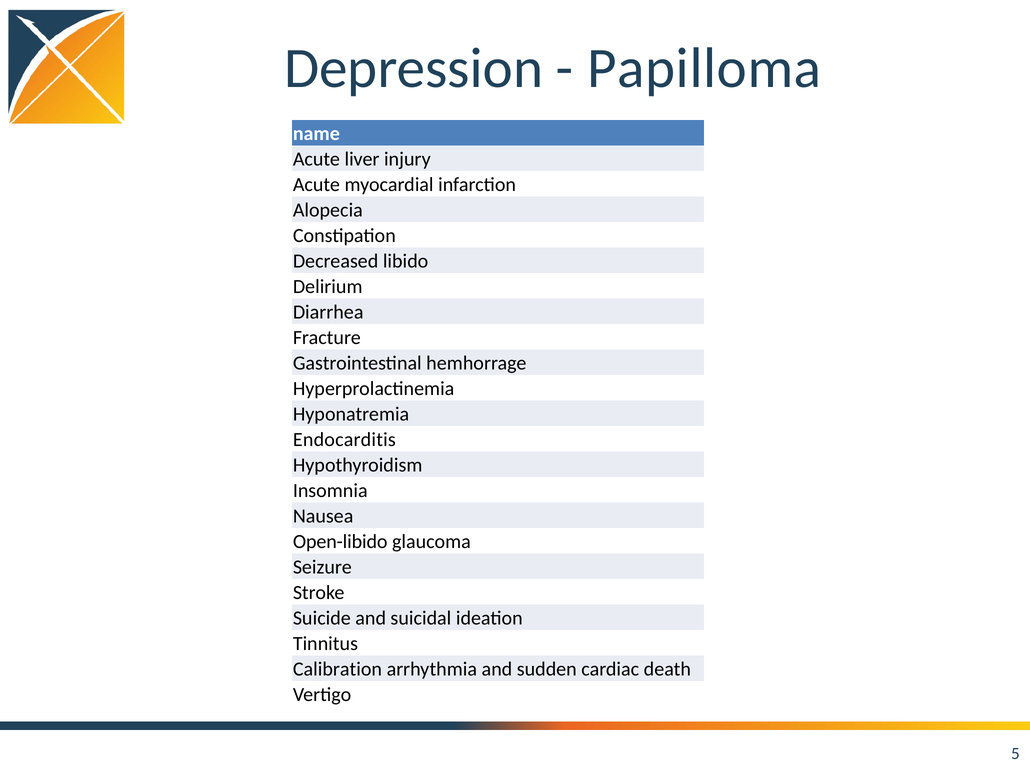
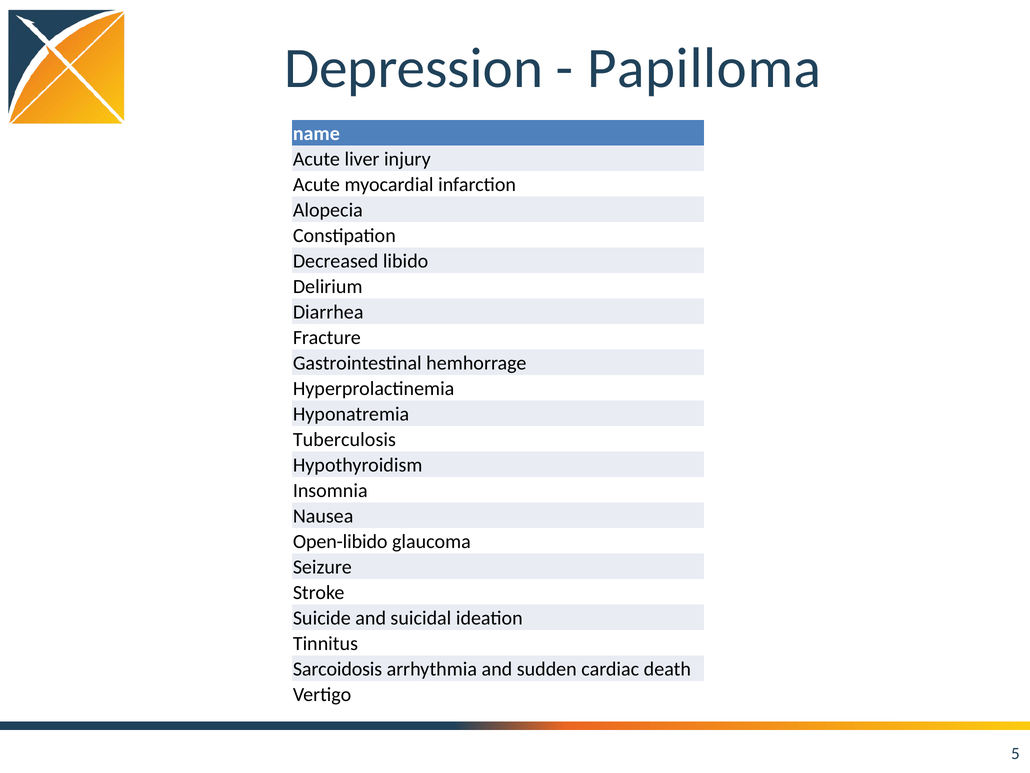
Endocarditis: Endocarditis -> Tuberculosis (344, 439)
Calibration: Calibration -> Sarcoidosis (338, 668)
